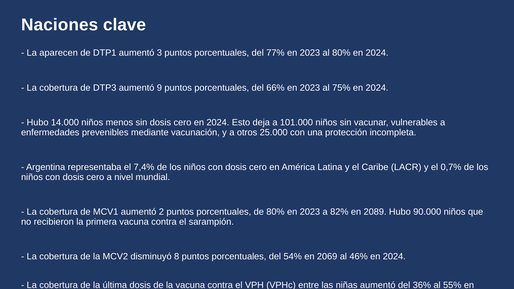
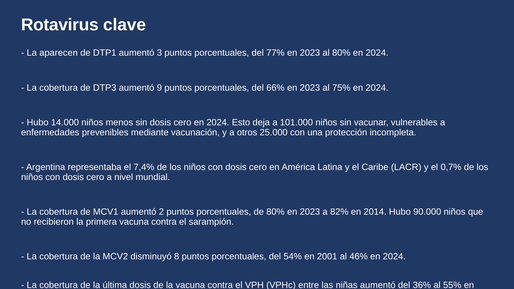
Naciones: Naciones -> Rotavirus (60, 25)
2089: 2089 -> 2014 (375, 212)
2069: 2069 -> 2001 (327, 257)
